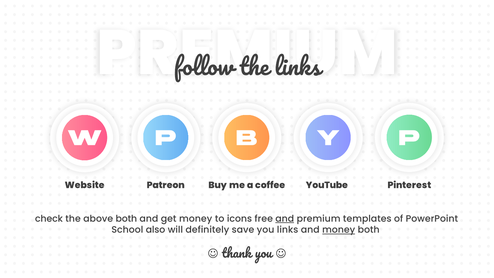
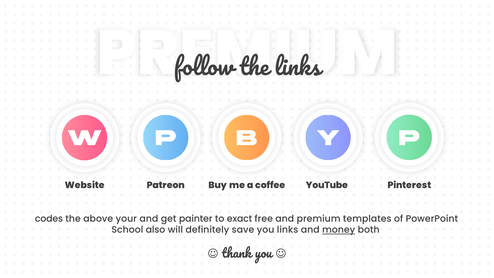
check: check -> codes (49, 219)
above both: both -> your (126, 219)
get money: money -> painter (196, 219)
icons: icons -> exact (240, 219)
and underline: present -> none (285, 219)
